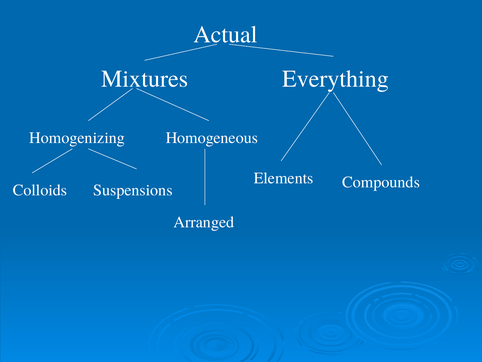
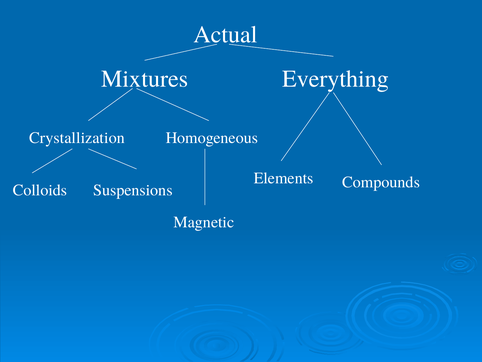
Homogenizing: Homogenizing -> Crystallization (77, 138)
Arranged: Arranged -> Magnetic (204, 222)
